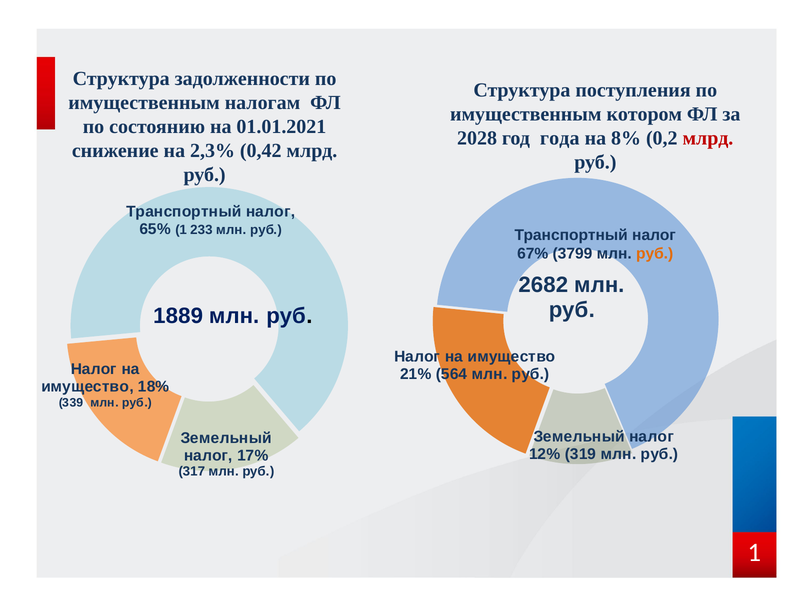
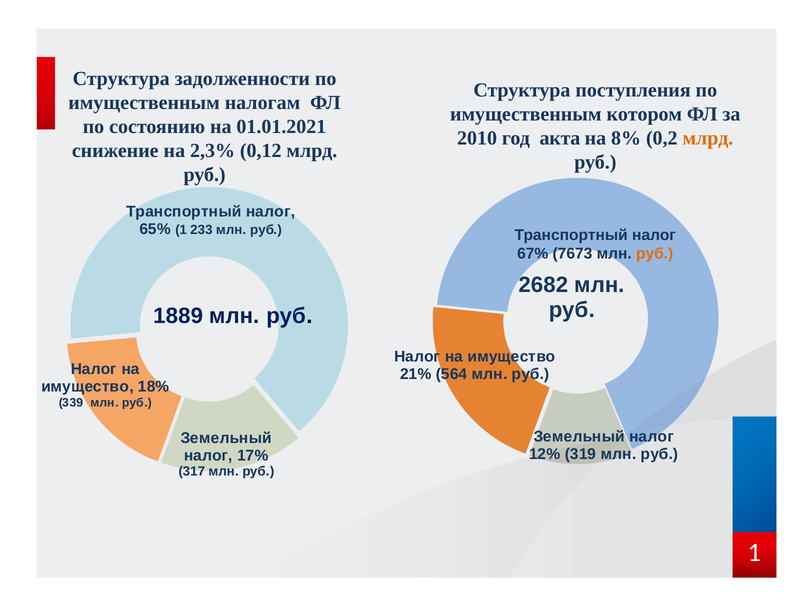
2028: 2028 -> 2010 (477, 138)
года: года -> акта (560, 138)
млрд colour: red -> orange (708, 138)
0,42: 0,42 -> 0,12 (261, 151)
3799: 3799 -> 7673 (572, 254)
